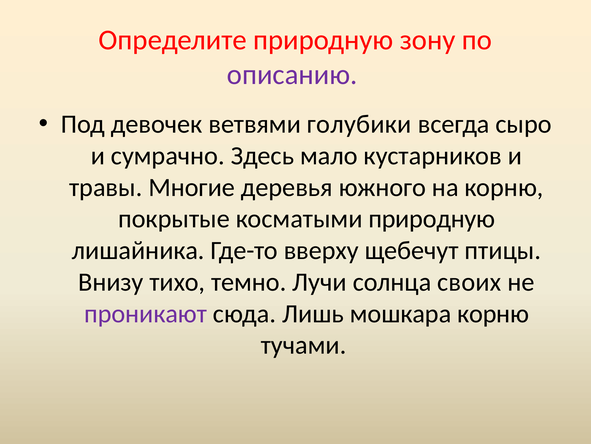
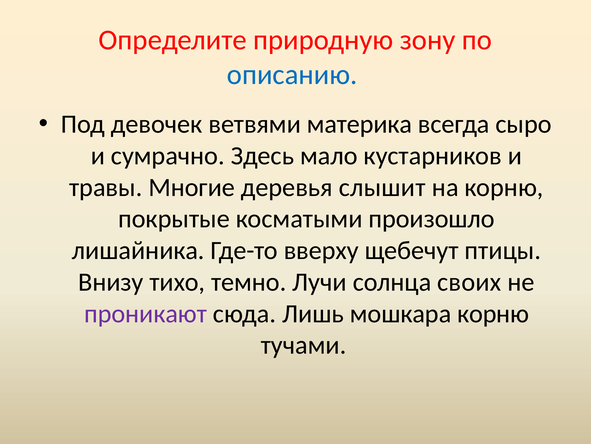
описанию colour: purple -> blue (292, 74)
голубики: голубики -> материка (359, 124)
южного: южного -> слышит (382, 187)
косматыми природную: природную -> произошло (432, 219)
